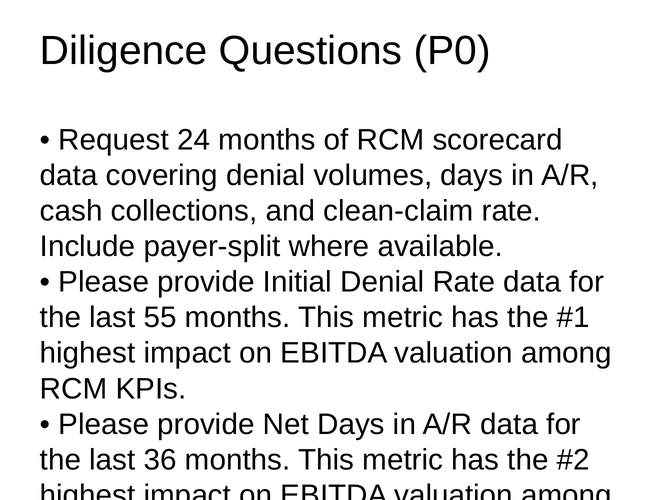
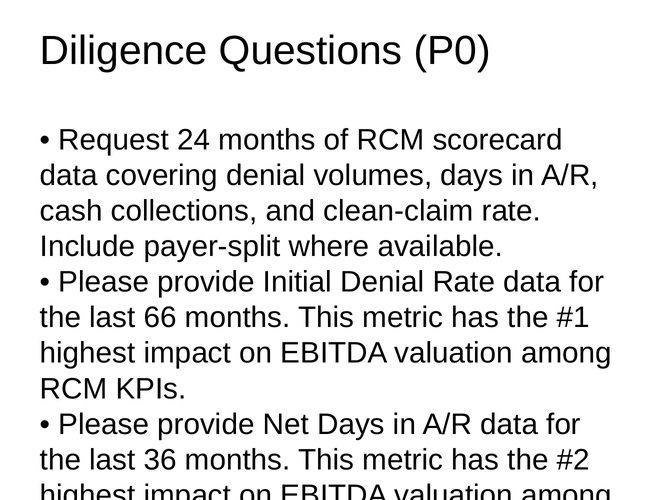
55: 55 -> 66 (160, 318)
